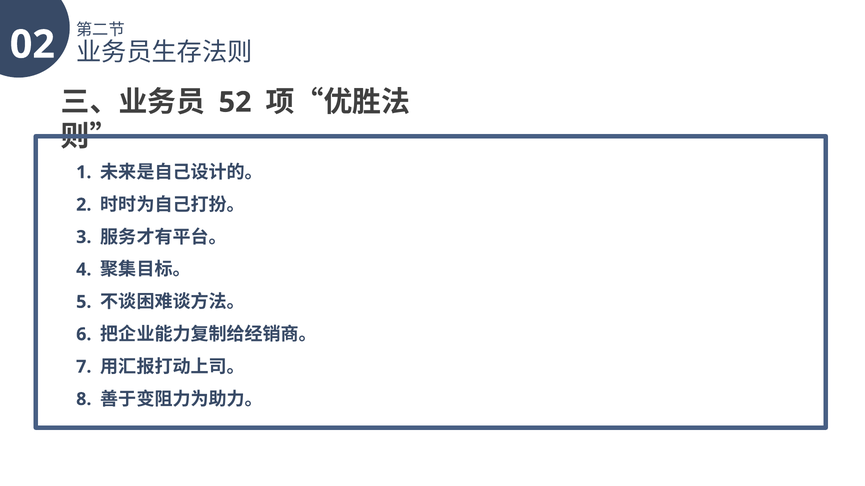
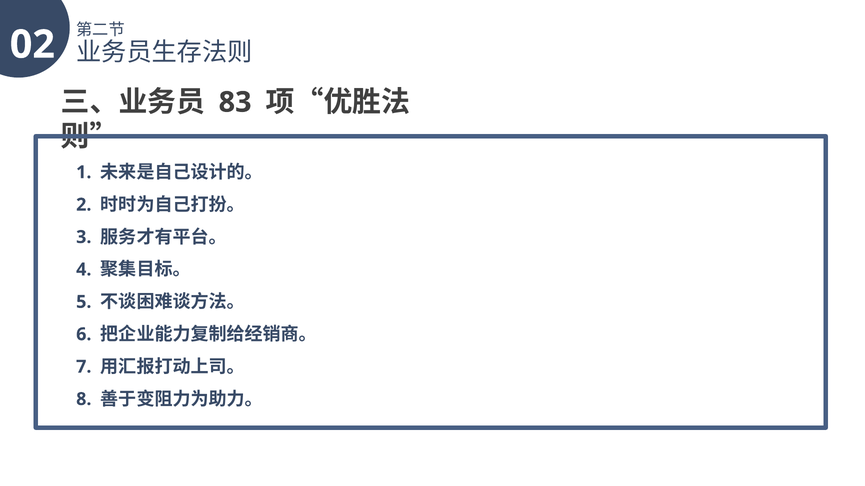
52: 52 -> 83 (235, 102)
